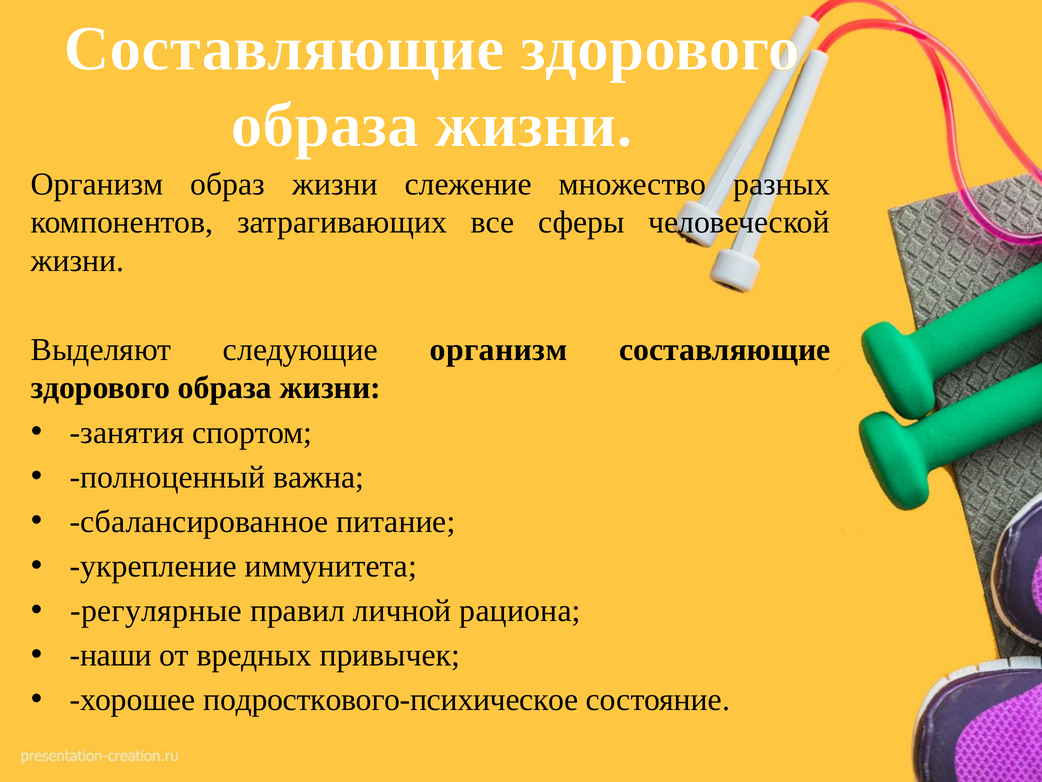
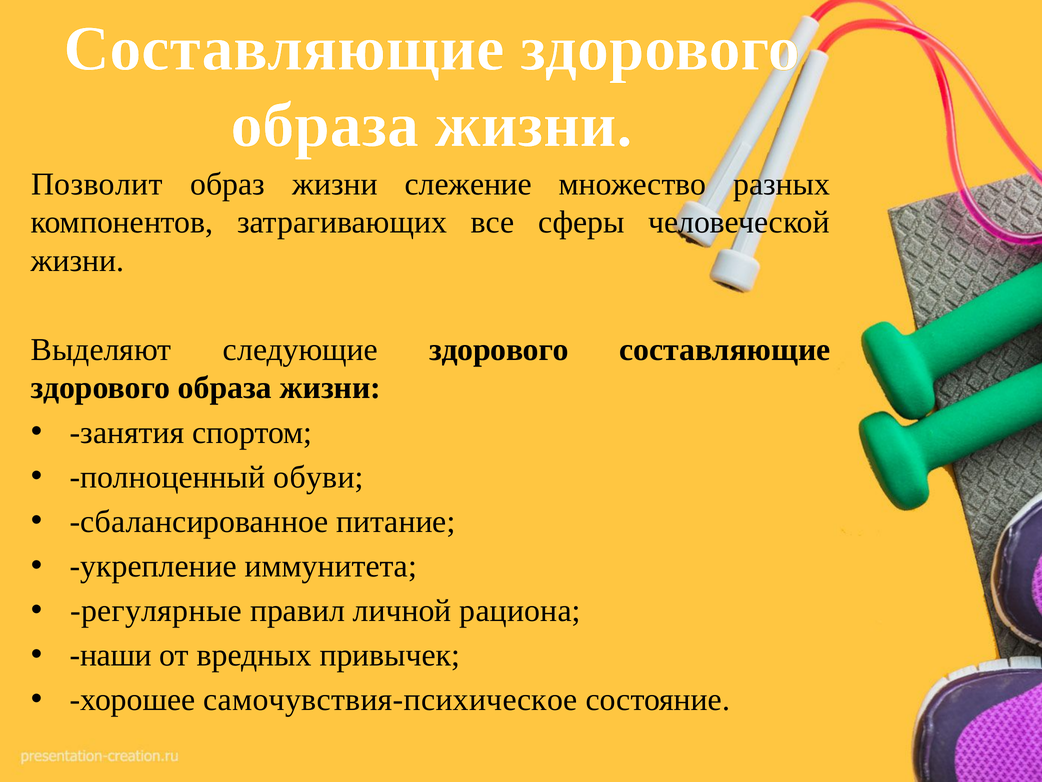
Организм: Организм -> Позволит (97, 184)
следующие организм: организм -> здорового (499, 349)
важна: важна -> обуви (319, 477)
подросткового-психическое: подросткового-психическое -> самочувствия-психическое (390, 700)
